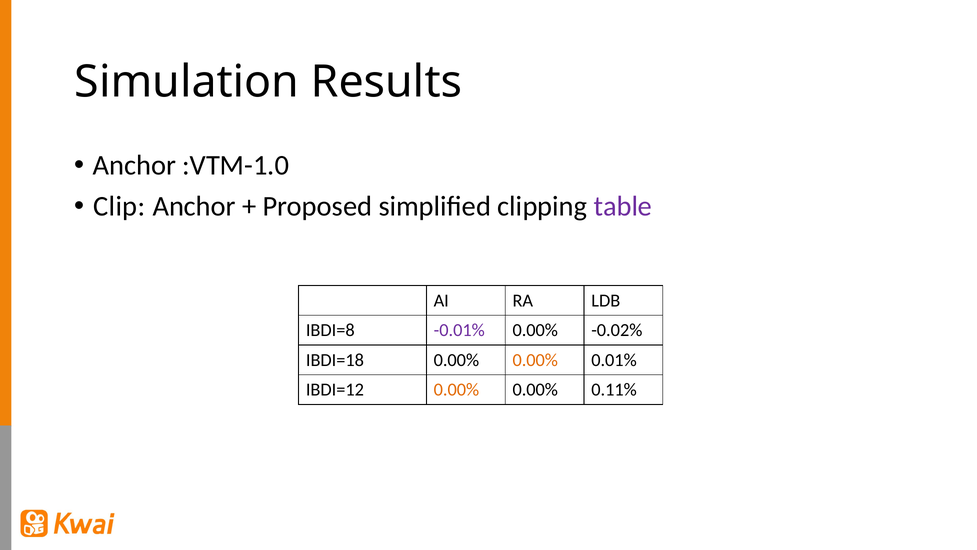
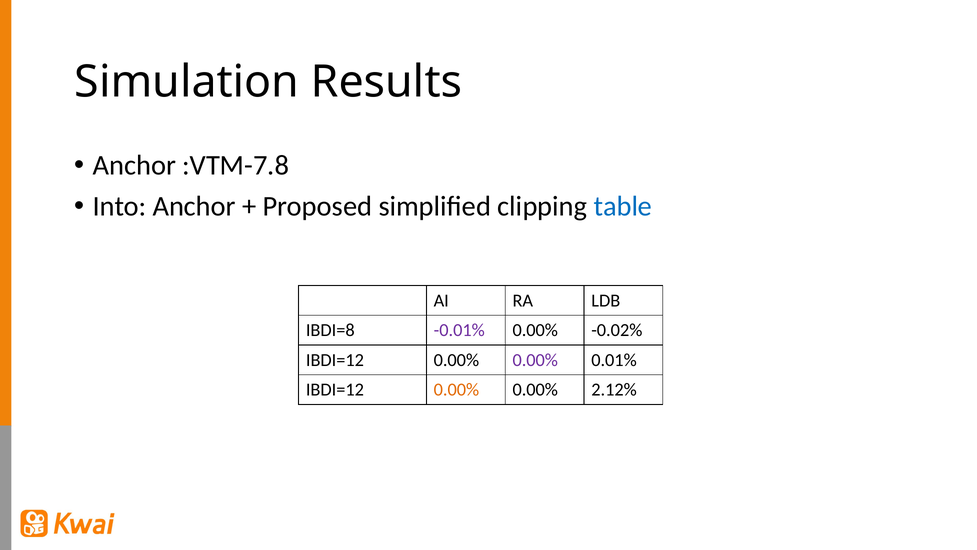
:VTM-1.0: :VTM-1.0 -> :VTM-7.8 (236, 165)
Clip: Clip -> Into (120, 206)
table colour: purple -> blue (623, 206)
IBDI=18: IBDI=18 -> IBDI=12 (335, 360)
0.00% colour: orange -> purple (535, 360)
0.11%: 0.11% -> 2.12% (614, 390)
